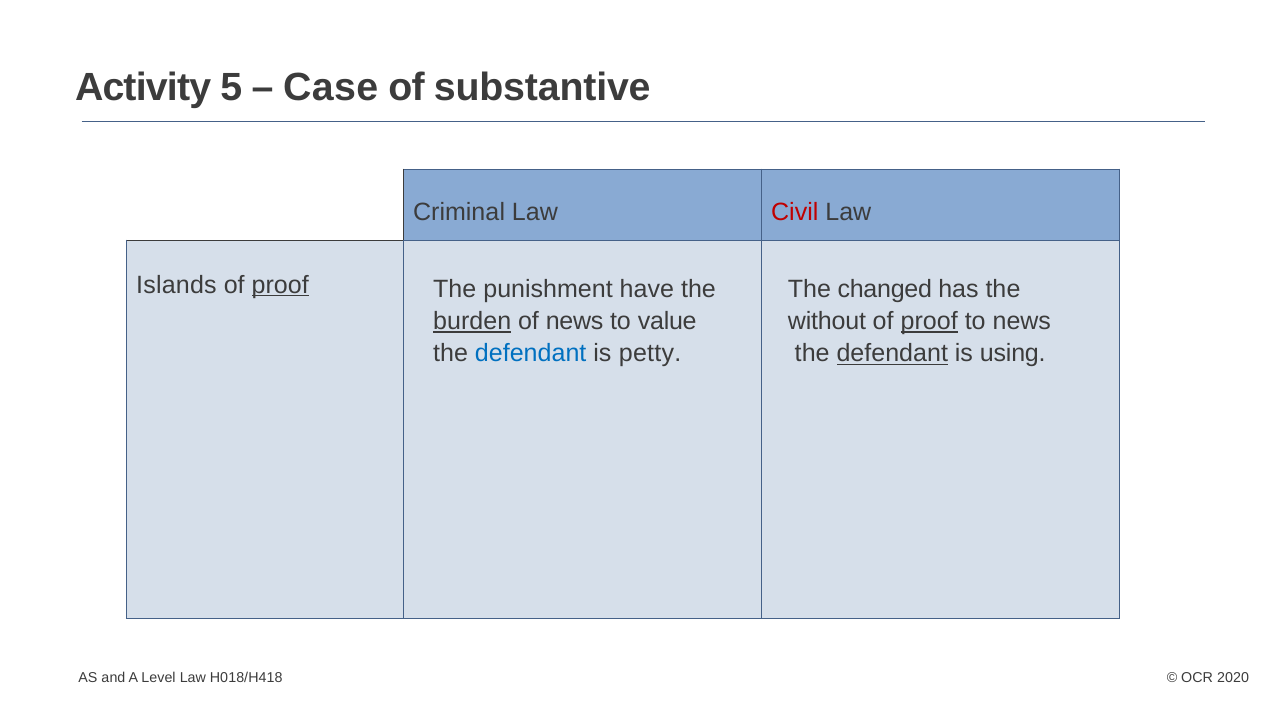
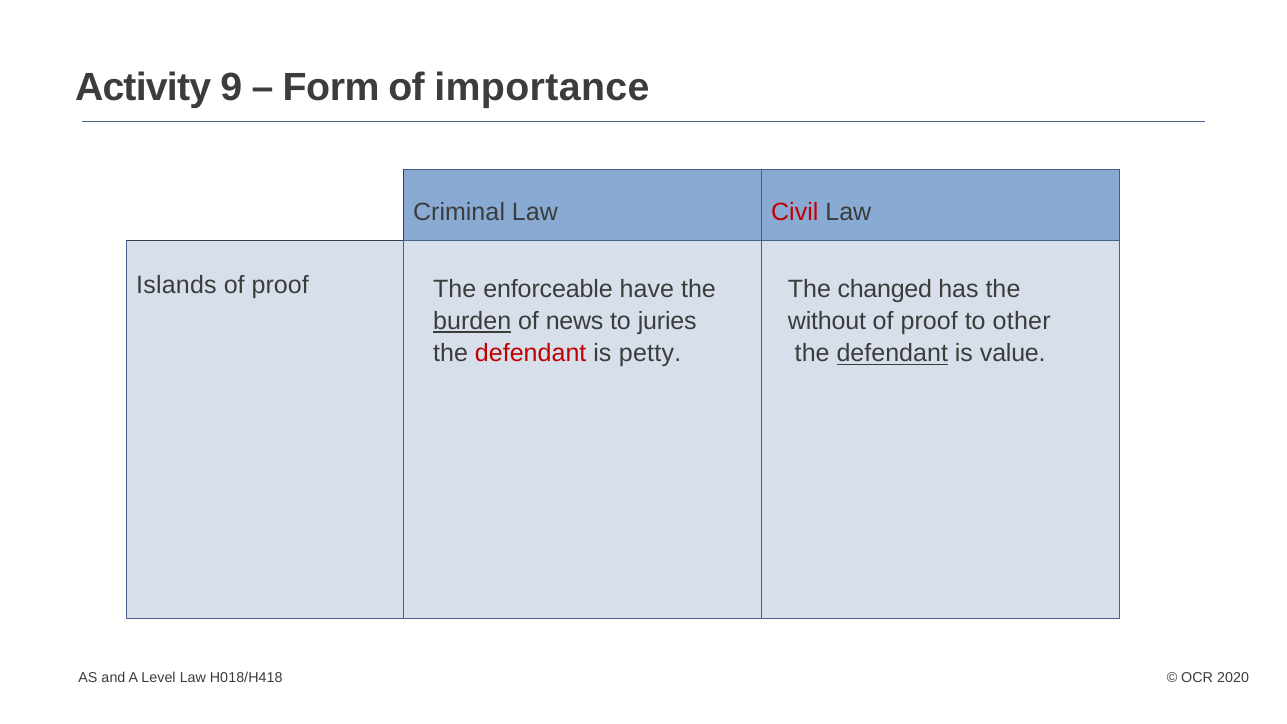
5: 5 -> 9 (231, 88)
Case: Case -> Form (331, 88)
substantive: substantive -> importance (542, 88)
proof underline: present -> none (280, 285)
punishment: punishment -> enforceable (548, 289)
value: value -> juries (667, 321)
proof underline: present -> none (929, 321)
to news: news -> other (1022, 321)
defendant colour: blue -> red (531, 354)
using: using -> value (1013, 354)
